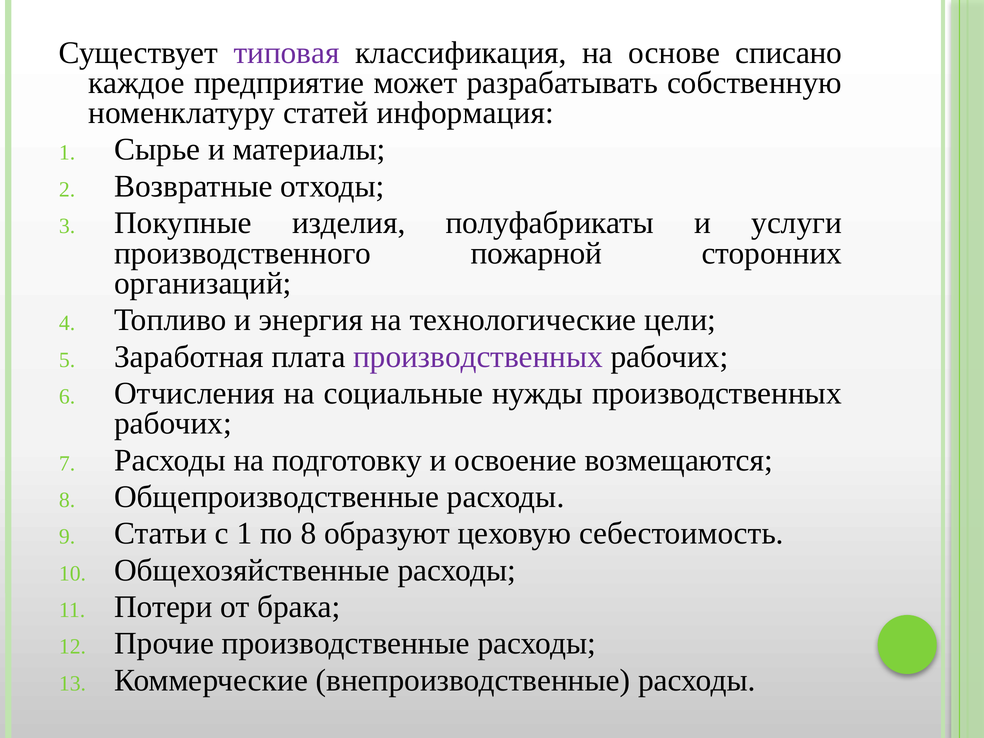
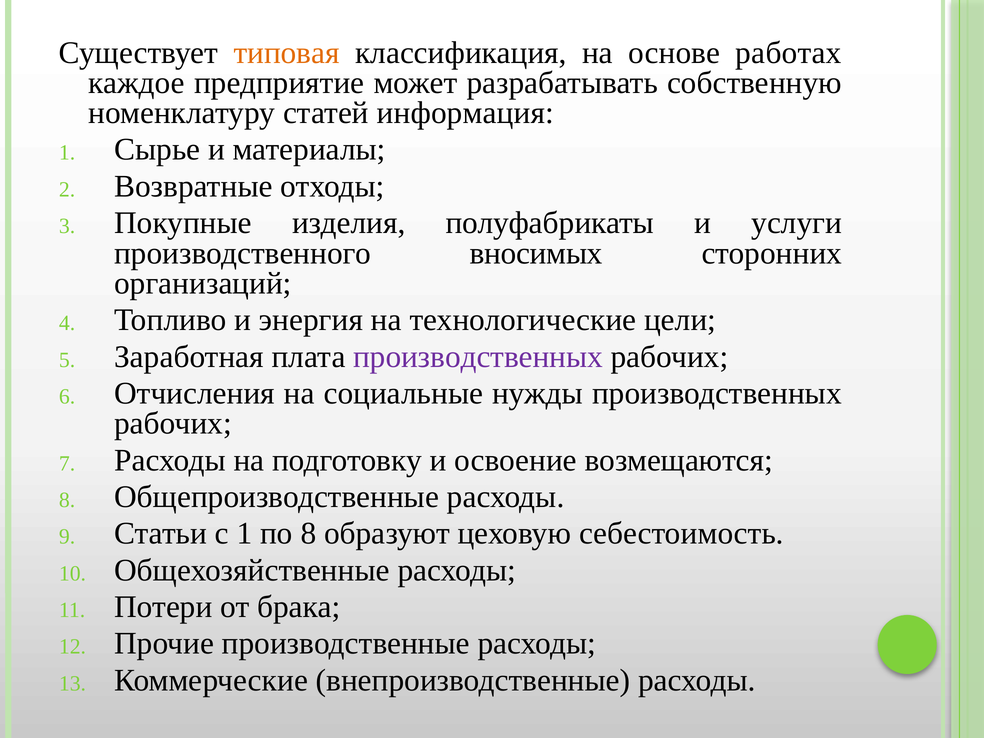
типовая colour: purple -> orange (287, 53)
списано: списано -> работах (789, 53)
пожарной: пожарной -> вносимых (536, 253)
